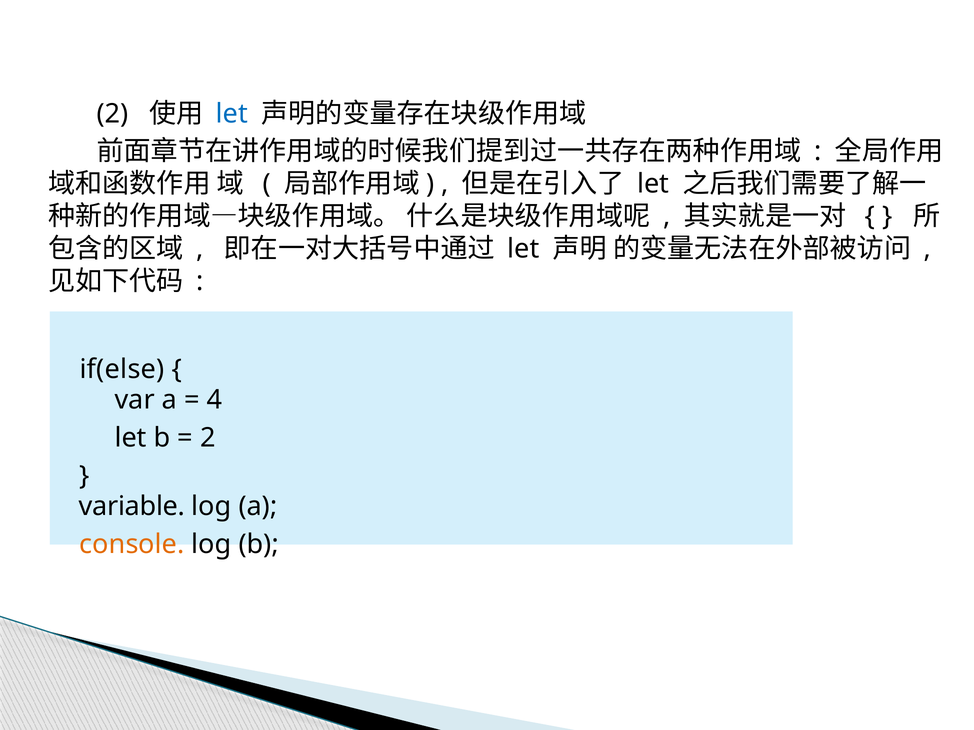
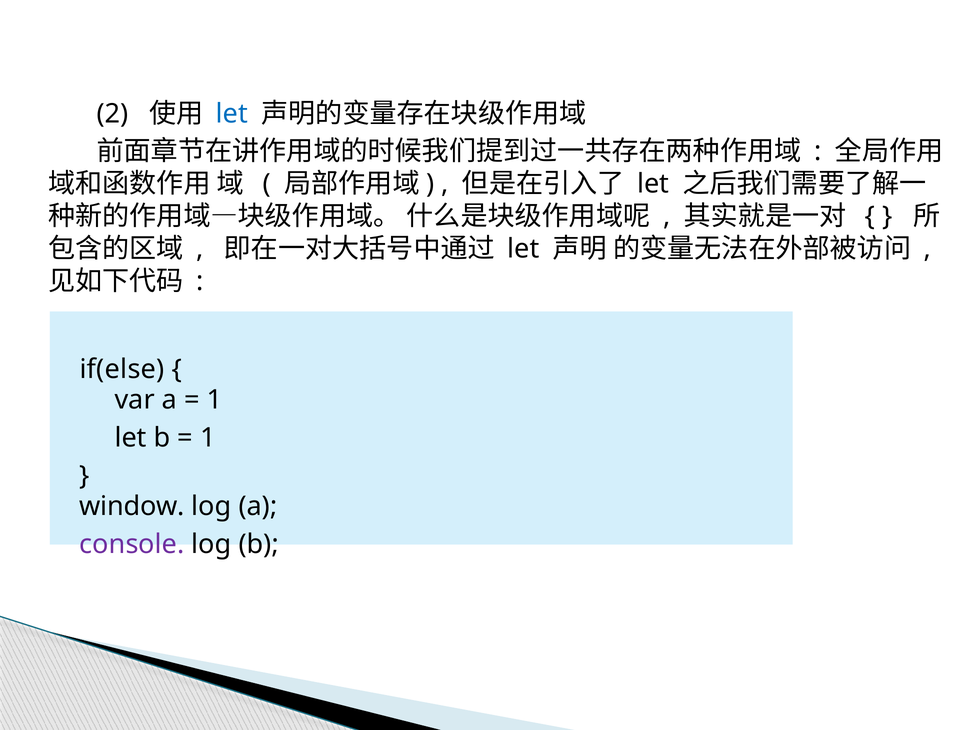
4: 4 -> 1 (214, 400)
2: 2 -> 1 (208, 438)
variable: variable -> window (132, 507)
console colour: orange -> purple (132, 545)
